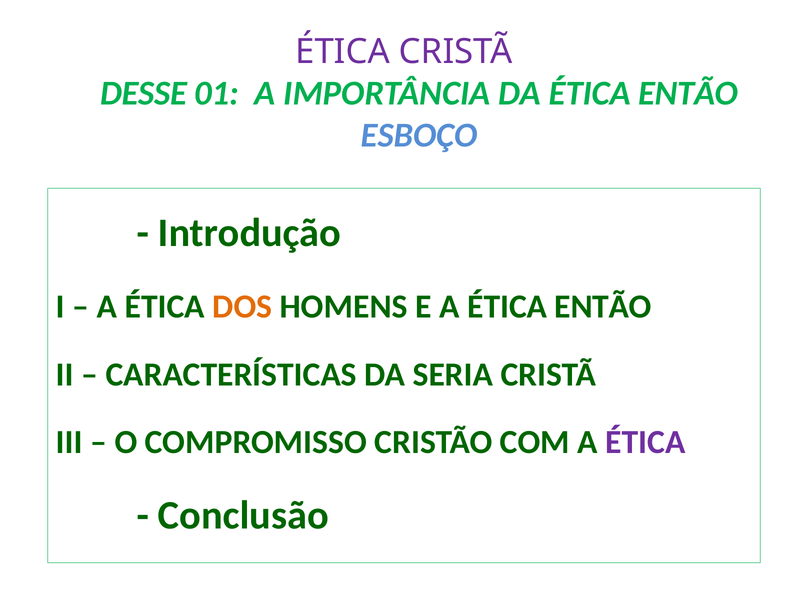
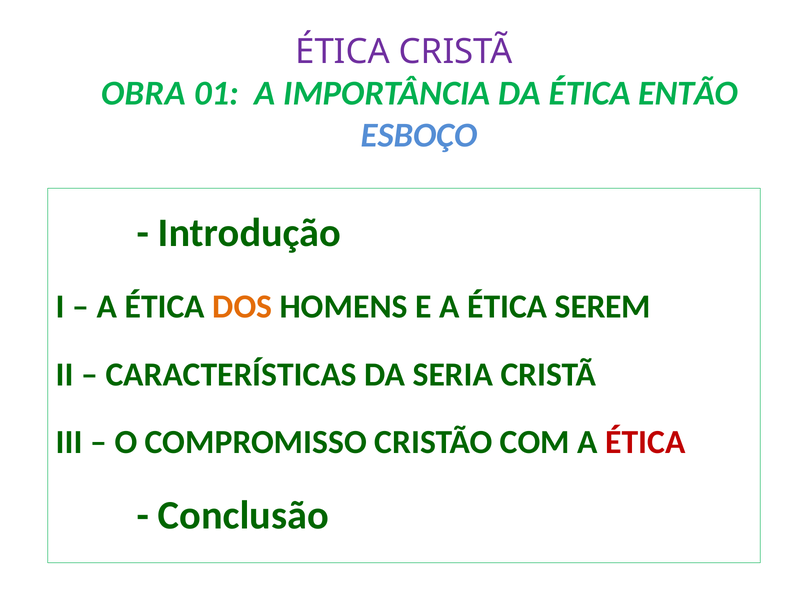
DESSE: DESSE -> OBRA (143, 93)
A ÉTICA ENTÃO: ENTÃO -> SEREM (603, 307)
ÉTICA colour: purple -> red (645, 442)
